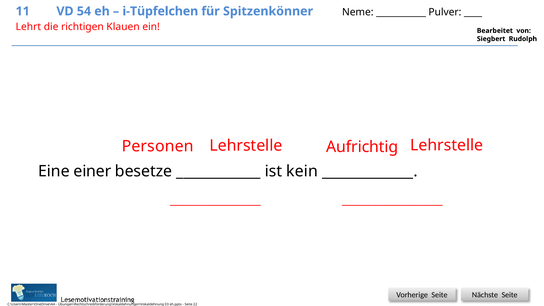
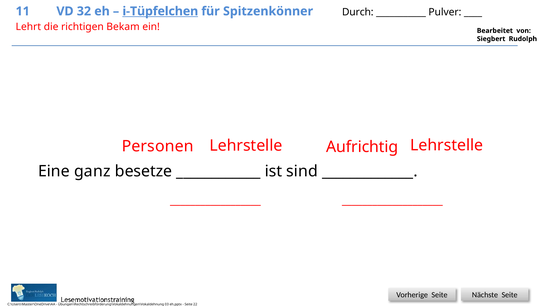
54: 54 -> 32 (84, 11)
i-Tüpfelchen underline: none -> present (160, 11)
Neme: Neme -> Durch (358, 12)
Klauen: Klauen -> Bekam (123, 27)
einer: einer -> ganz (92, 171)
kein: kein -> sind (302, 171)
